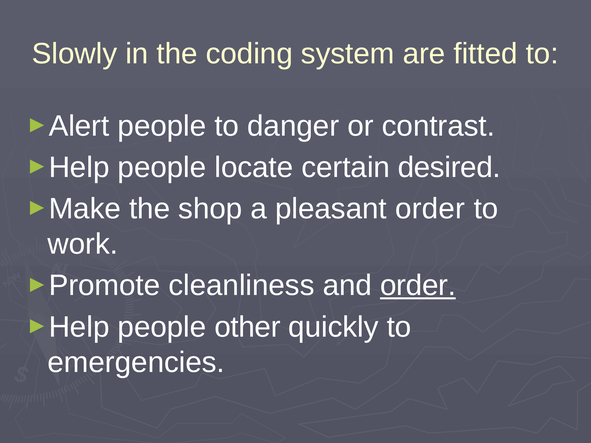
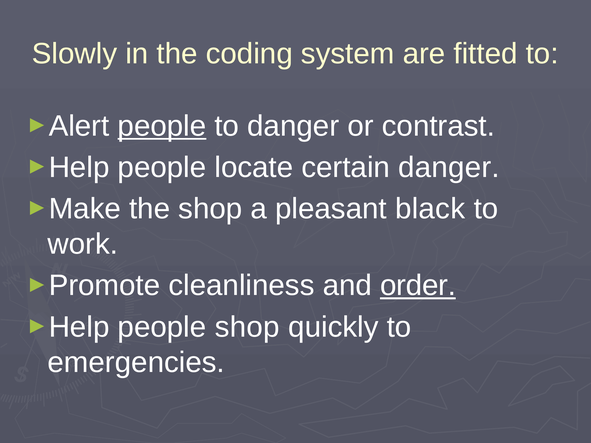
people underline: none -> present (162, 126)
certain desired: desired -> danger (449, 168)
pleasant order: order -> black (430, 209)
people other: other -> shop (247, 327)
